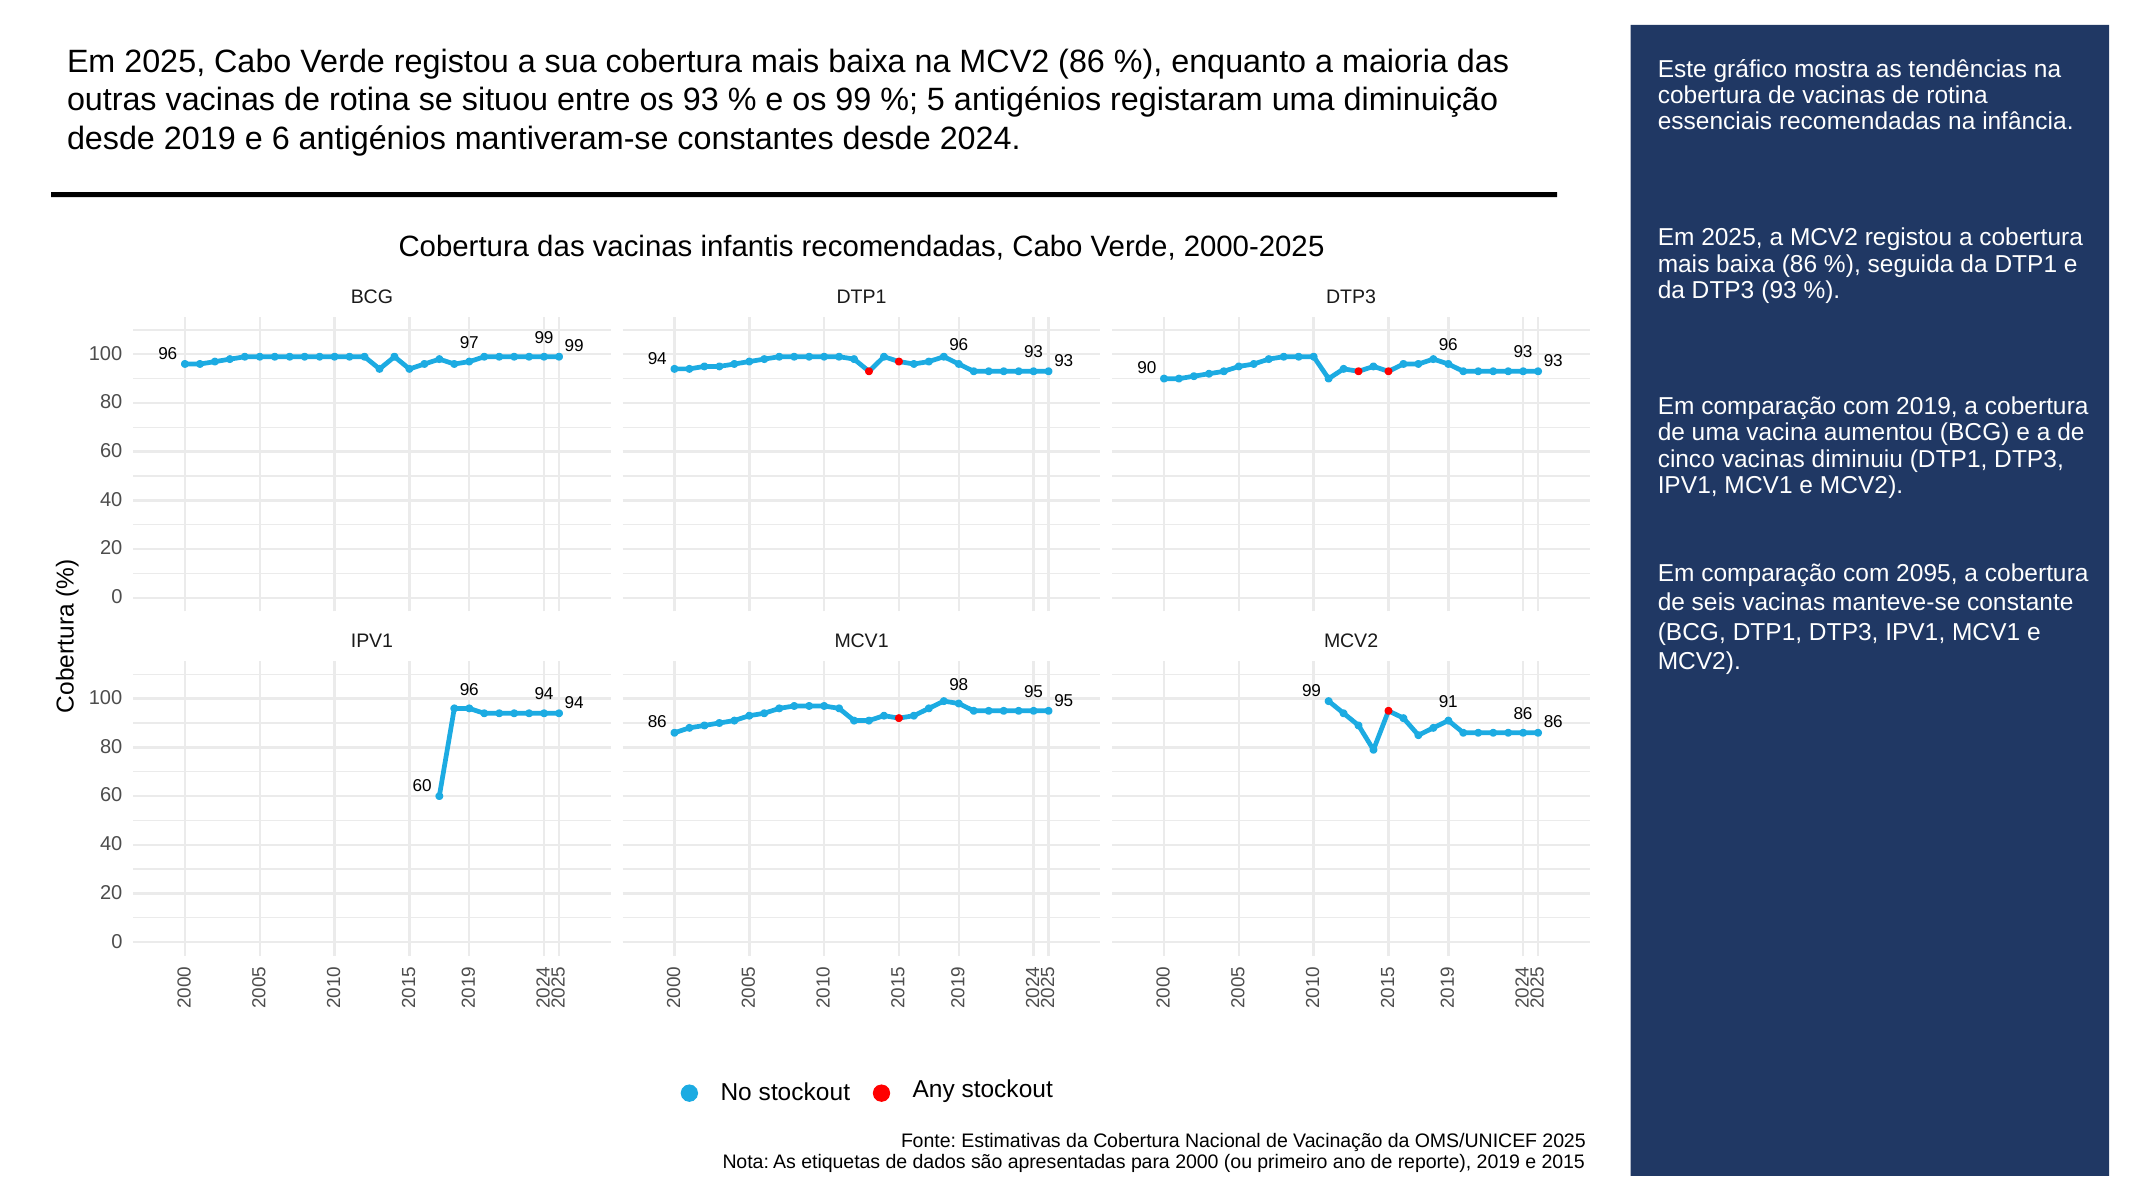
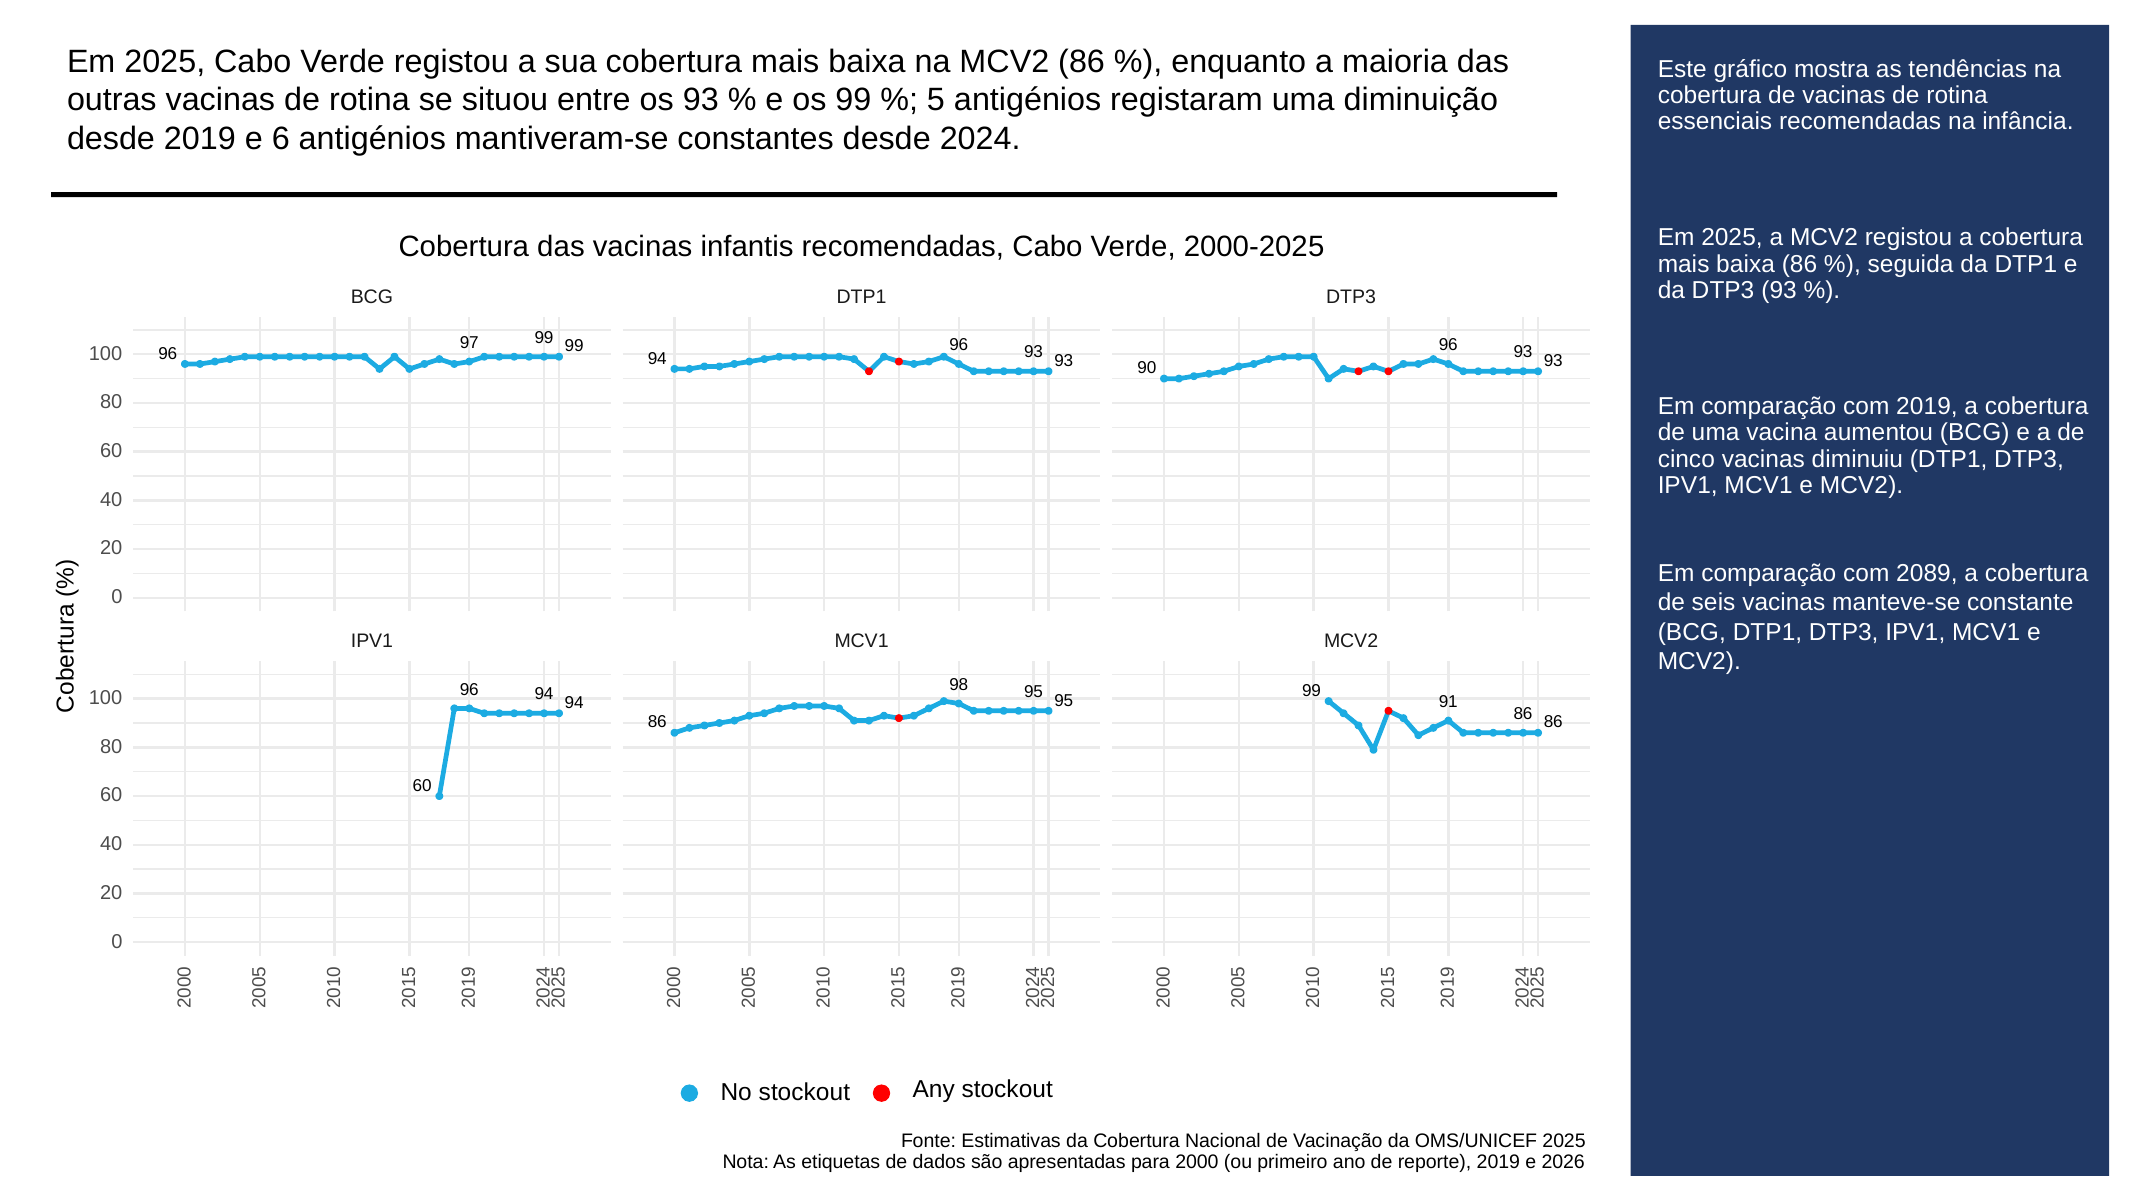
2095: 2095 -> 2089 (1927, 574)
2015: 2015 -> 2026 (1563, 1163)
